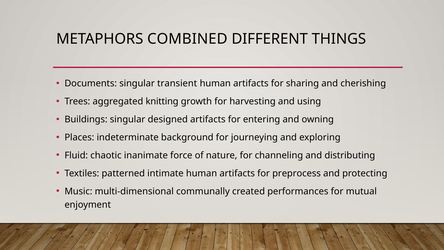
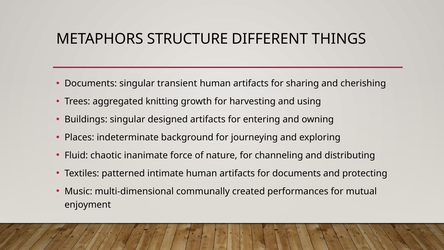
COMBINED: COMBINED -> STRUCTURE (187, 39)
for preprocess: preprocess -> documents (297, 173)
